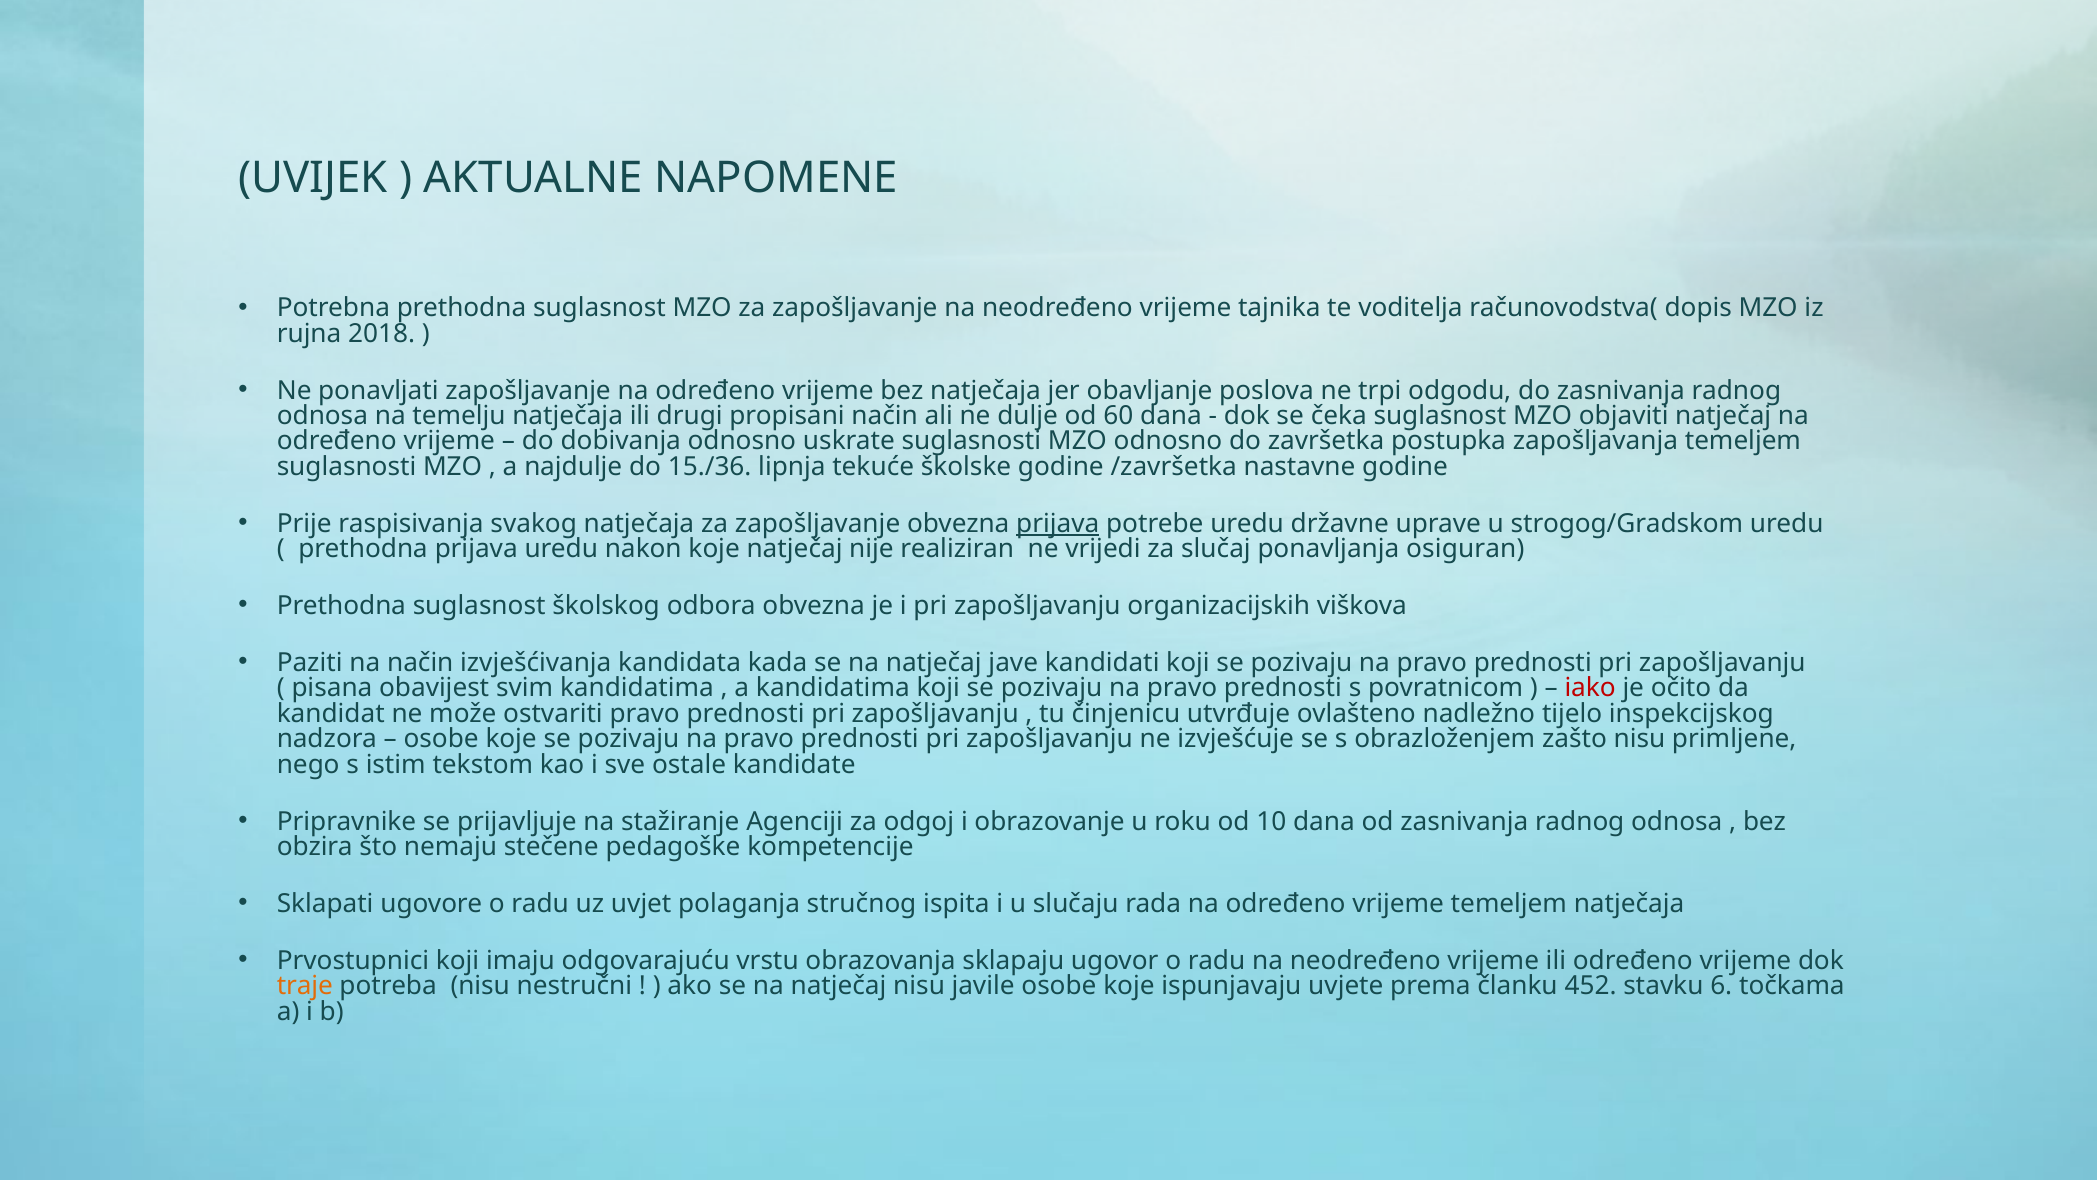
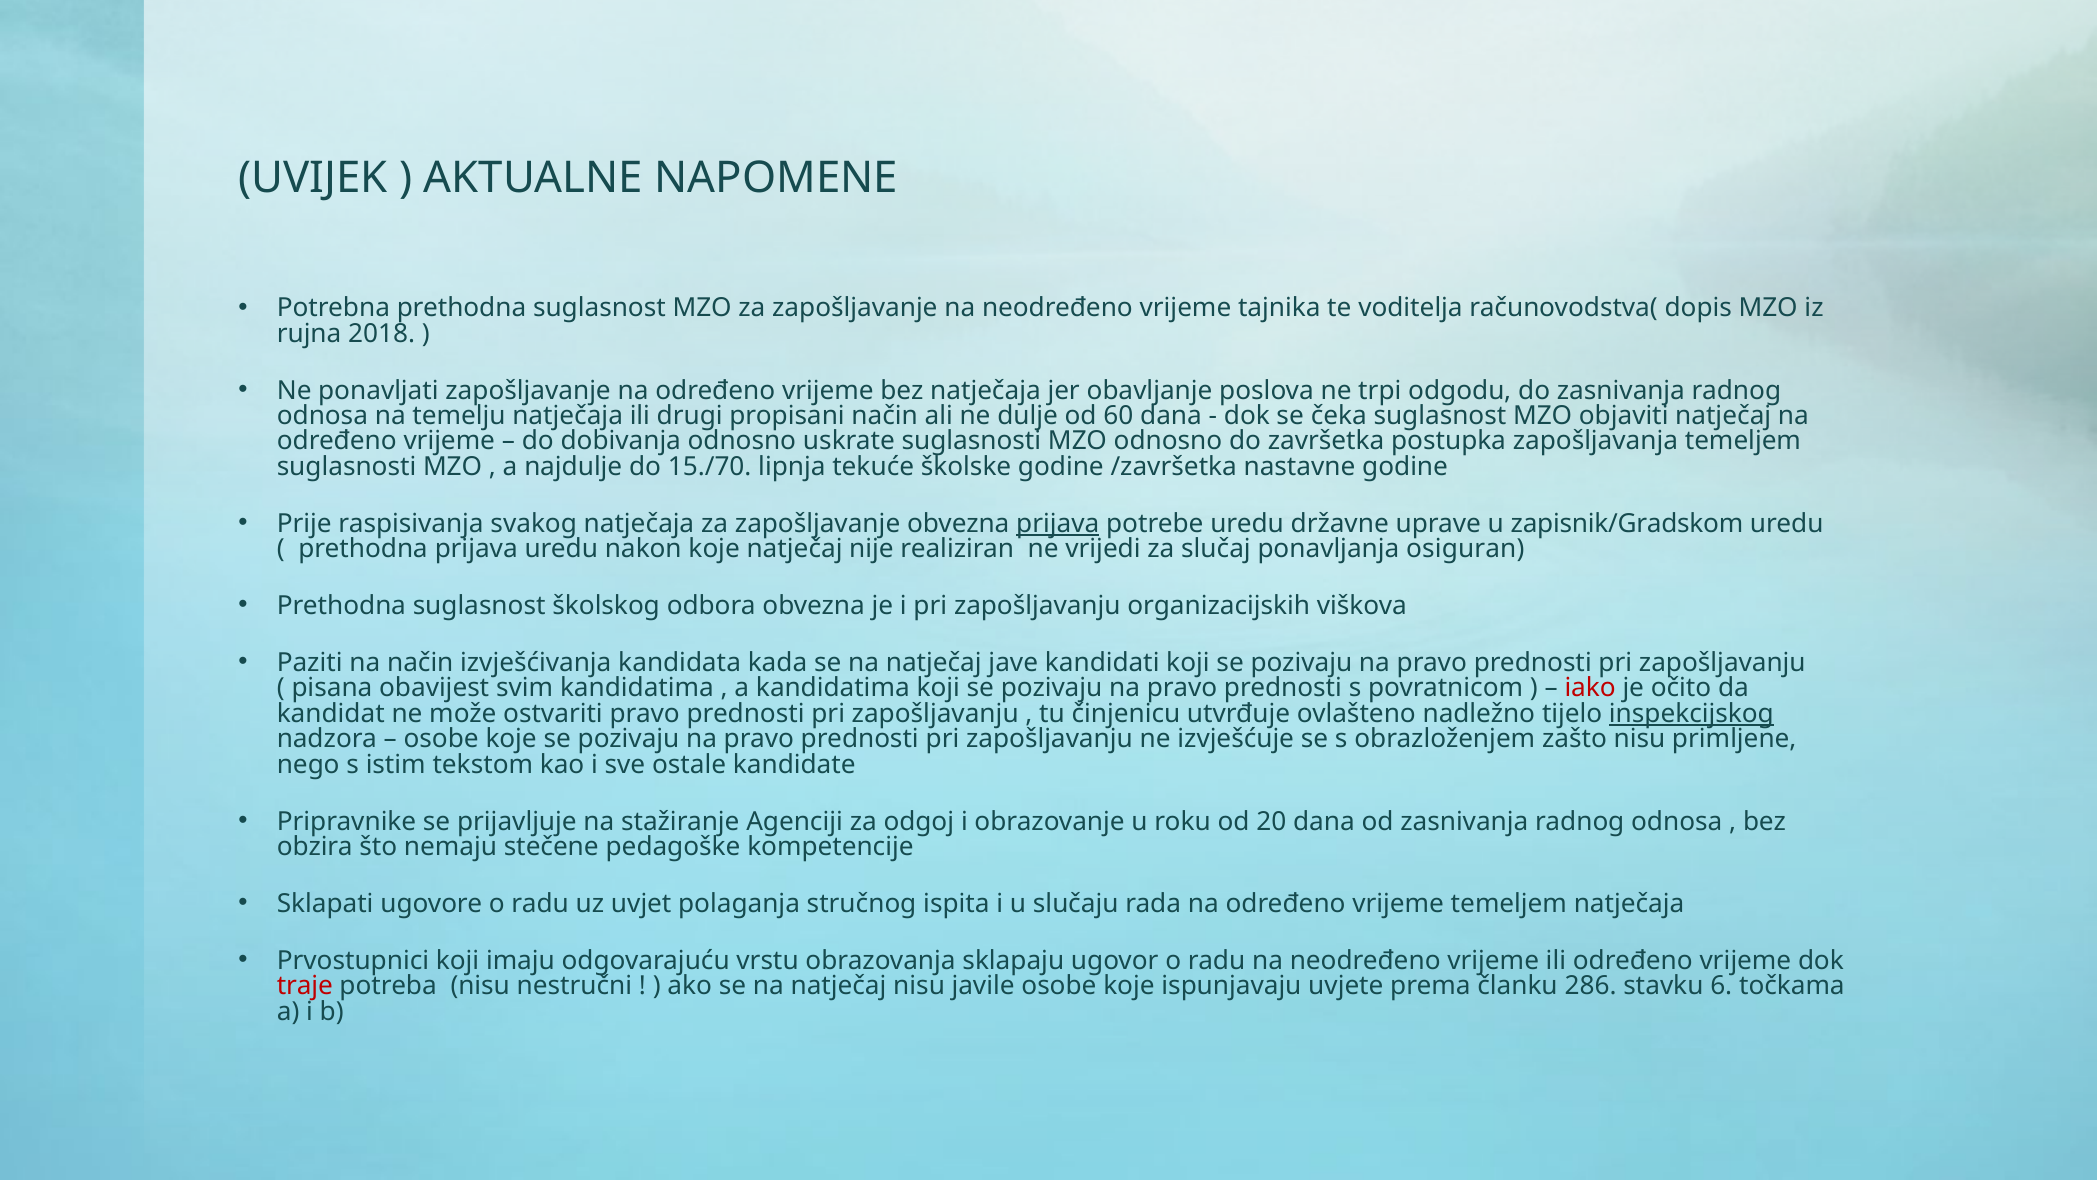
15./36: 15./36 -> 15./70 (710, 467)
strogog/Gradskom: strogog/Gradskom -> zapisnik/Gradskom (1627, 524)
inspekcijskog underline: none -> present (1691, 714)
10: 10 -> 20 (1271, 821)
traje colour: orange -> red (305, 986)
452: 452 -> 286 (1591, 986)
